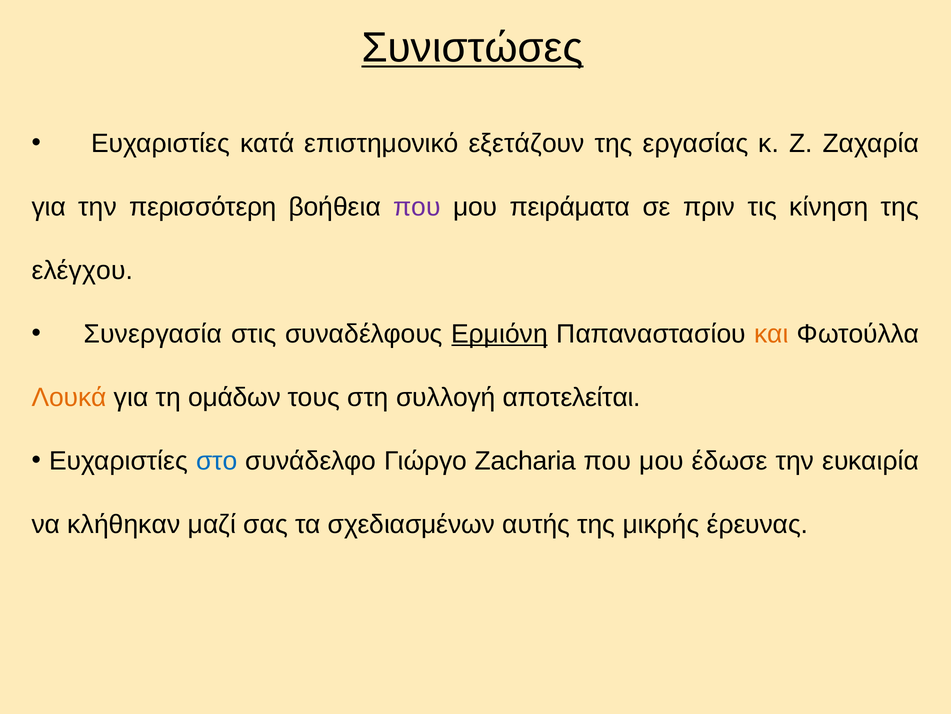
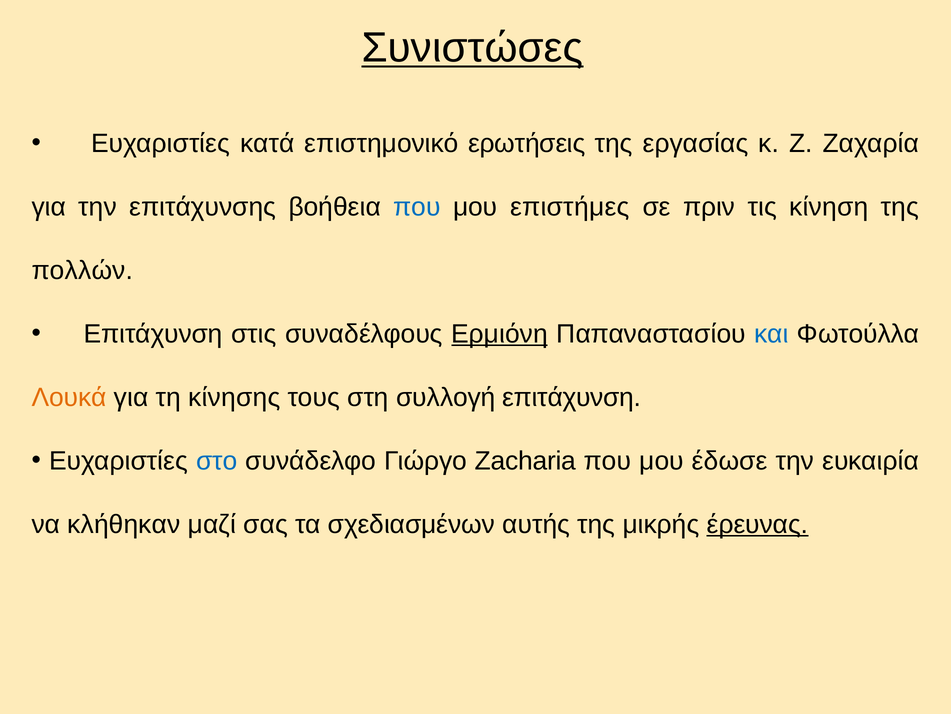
εξετάζουν: εξετάζουν -> ερωτήσεις (527, 143)
περισσότερη: περισσότερη -> επιτάχυνσης (203, 207)
που colour: purple -> blue (417, 207)
πειράματα: πειράματα -> επιστήμες (570, 207)
ελέγχου: ελέγχου -> πολλών (82, 270)
Συνεργασία: Συνεργασία -> Επιτάχυνση (153, 333)
και colour: orange -> blue (771, 333)
ομάδων: ομάδων -> κίνησης (234, 397)
συλλογή αποτελείται: αποτελείται -> επιτάχυνση (572, 397)
έρευνας underline: none -> present (758, 524)
